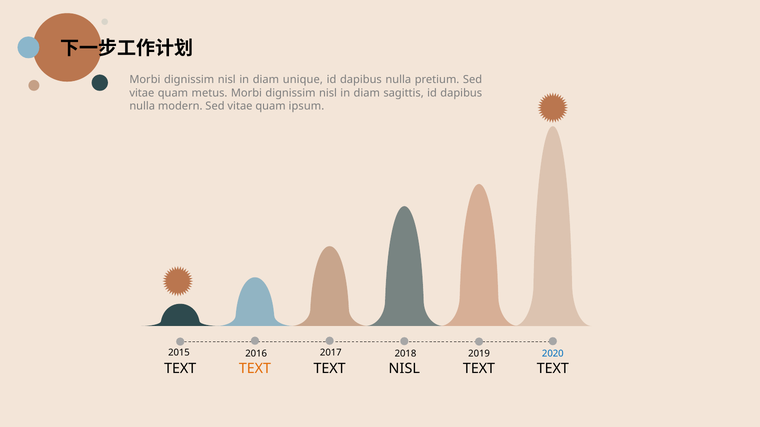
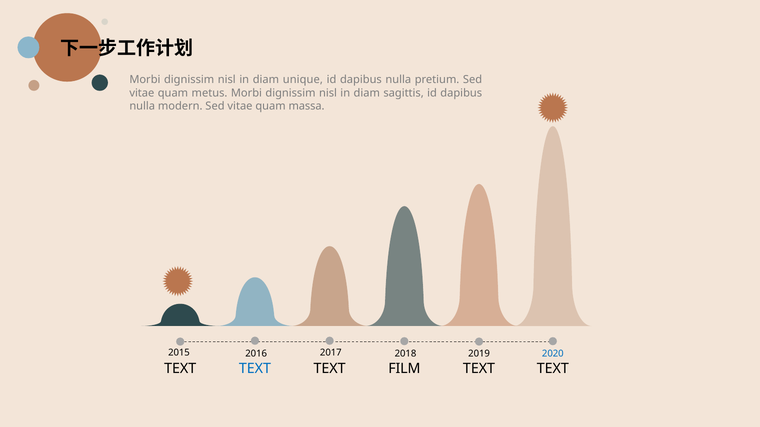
ipsum: ipsum -> massa (307, 106)
TEXT colour: orange -> blue (255, 369)
TEXT NISL: NISL -> FILM (404, 369)
